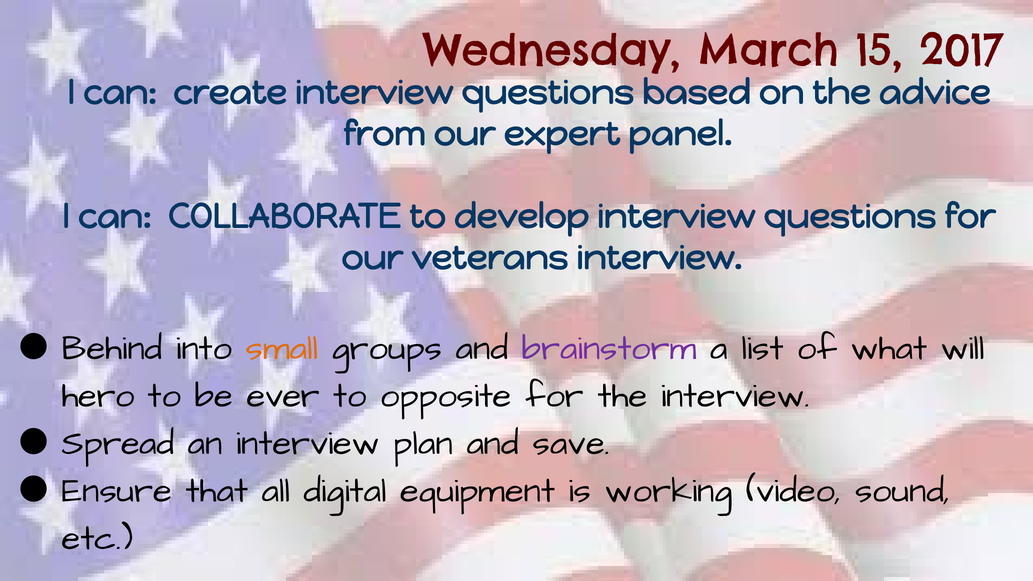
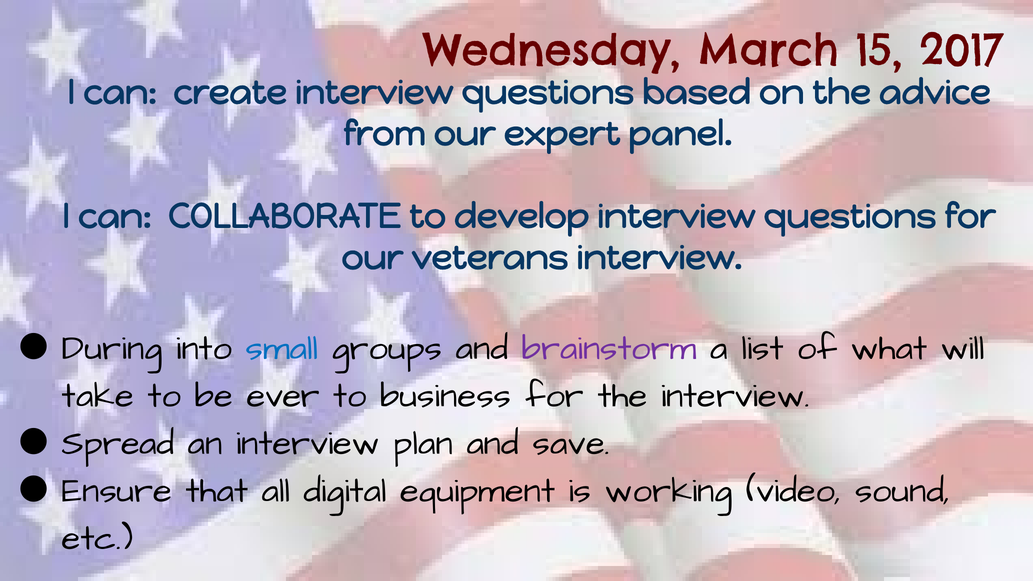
Behind: Behind -> During (112, 348)
small colour: orange -> blue (282, 348)
hero: hero -> take (98, 395)
opposite: opposite -> business (446, 395)
